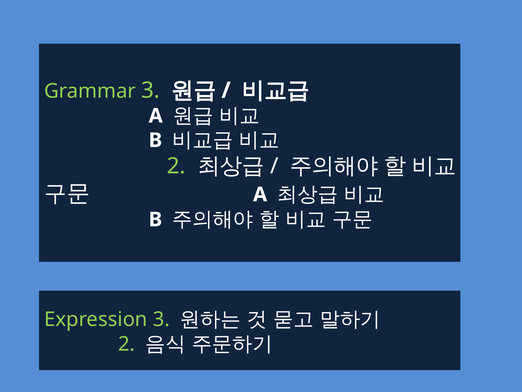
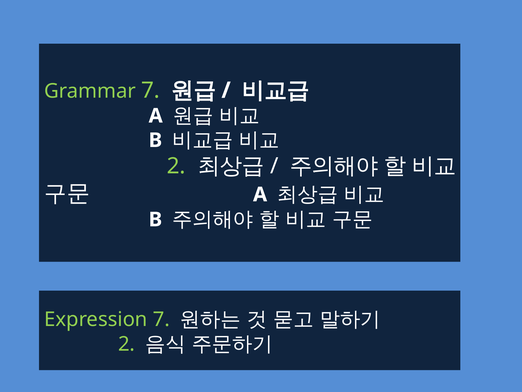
Grammar 3: 3 -> 7 (151, 90)
Expression 3: 3 -> 7 (161, 319)
